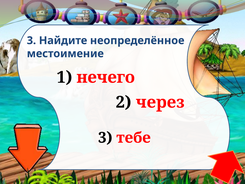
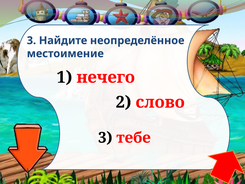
через: через -> слово (160, 102)
